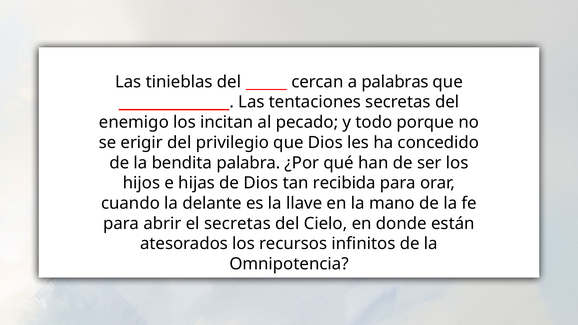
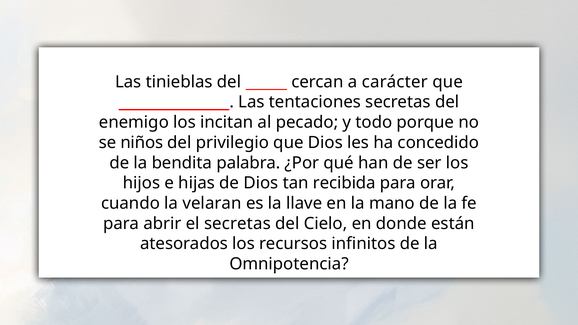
palabras: palabras -> carácter (395, 82)
erigir: erigir -> niños (142, 143)
delante: delante -> velaran (212, 203)
